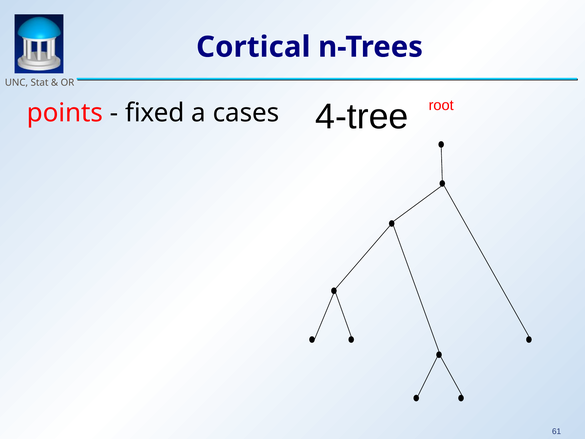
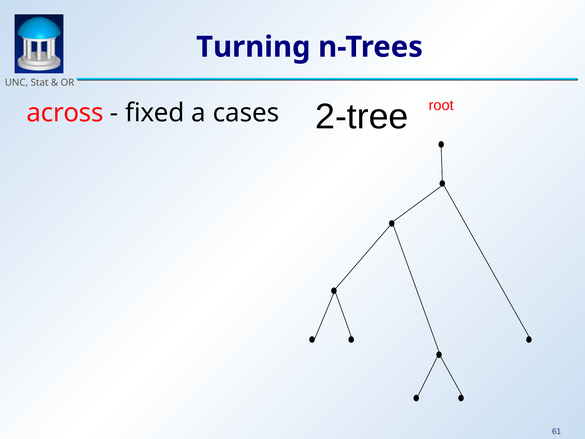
Cortical: Cortical -> Turning (253, 47)
4-tree: 4-tree -> 2-tree (362, 117)
points: points -> across (65, 113)
